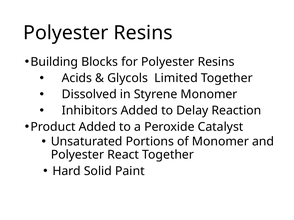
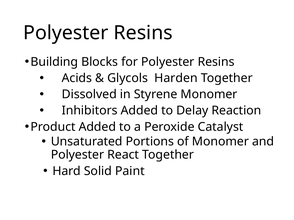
Limited: Limited -> Harden (176, 78)
